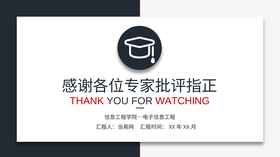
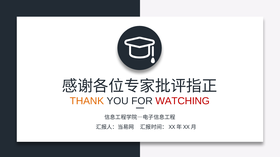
THANK colour: red -> orange (87, 101)
